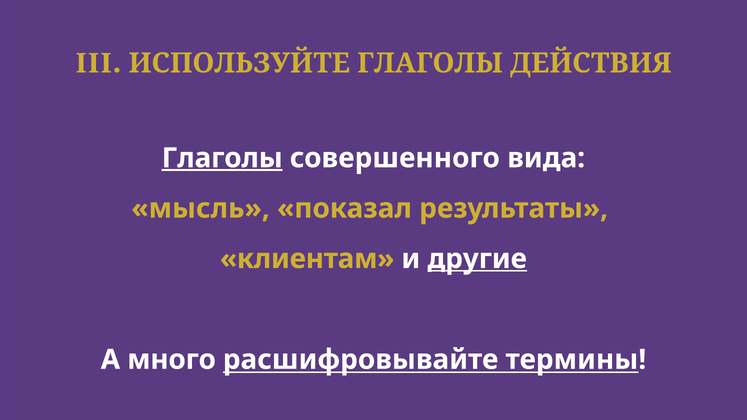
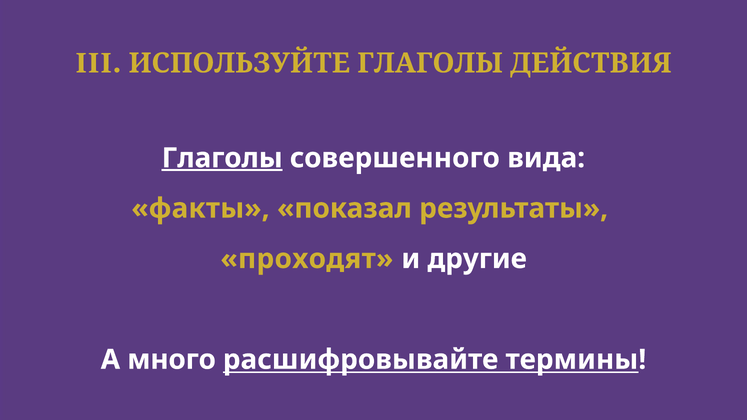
мысль: мысль -> факты (201, 209)
клиентам: клиентам -> проходят (307, 259)
другие underline: present -> none (477, 259)
